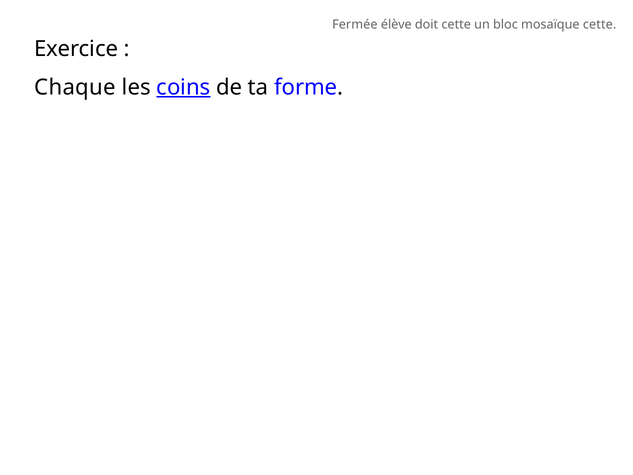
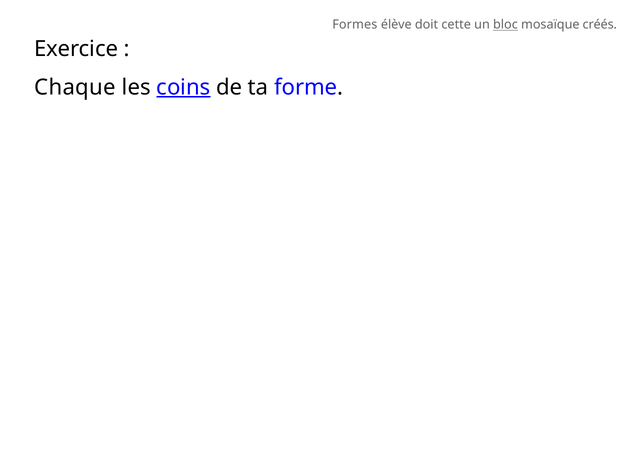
Fermée: Fermée -> Formes (355, 25)
bloc underline: none -> present (505, 25)
mosaïque cette: cette -> créés (600, 25)
